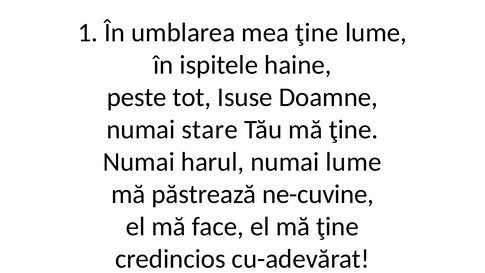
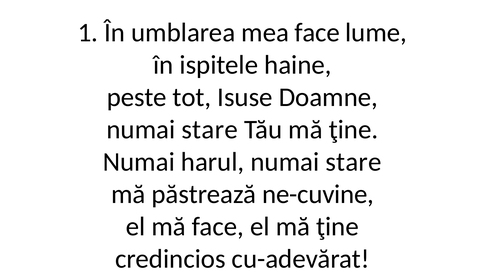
mea ţine: ţine -> face (317, 32)
harul numai lume: lume -> stare (354, 162)
